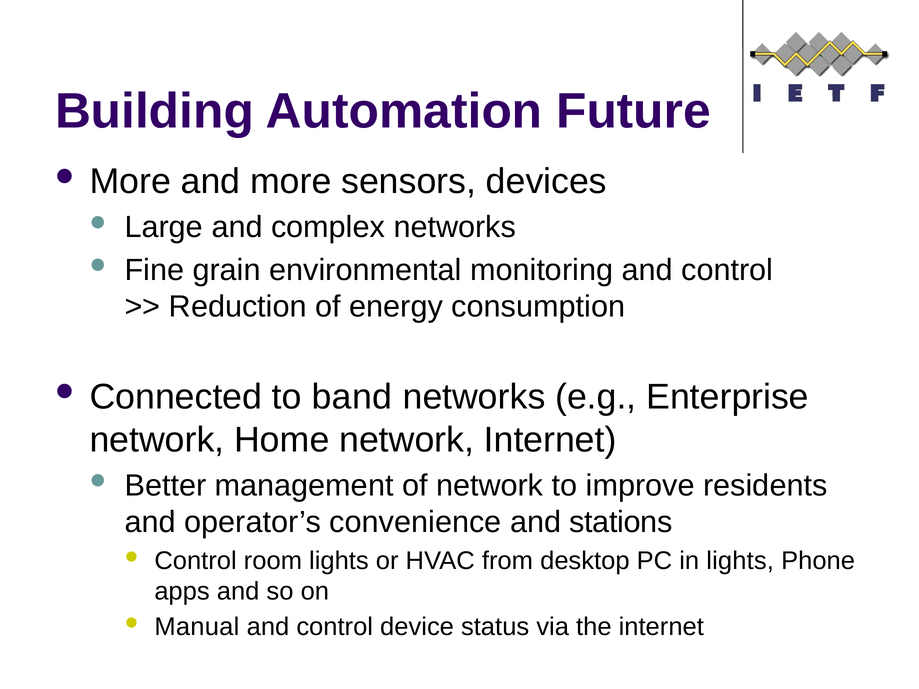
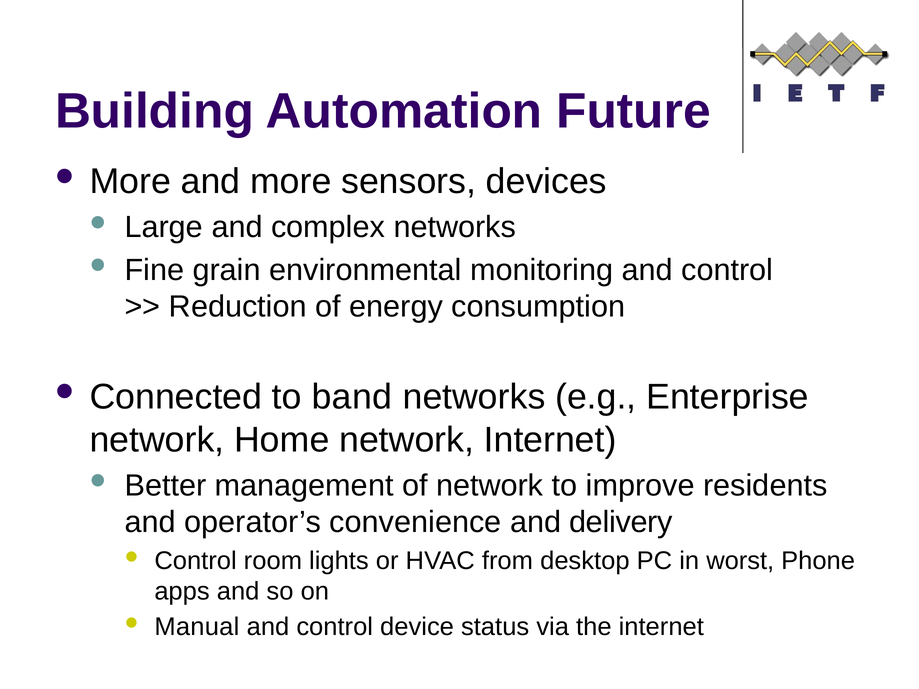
stations: stations -> delivery (621, 522)
in lights: lights -> worst (740, 561)
